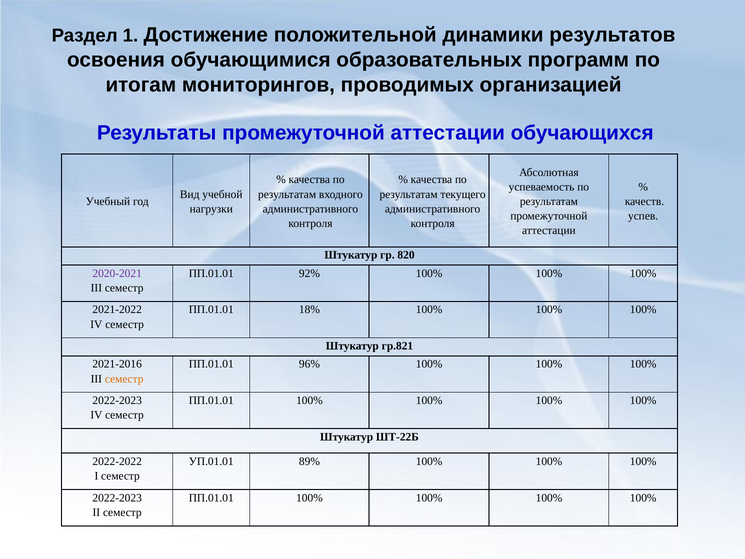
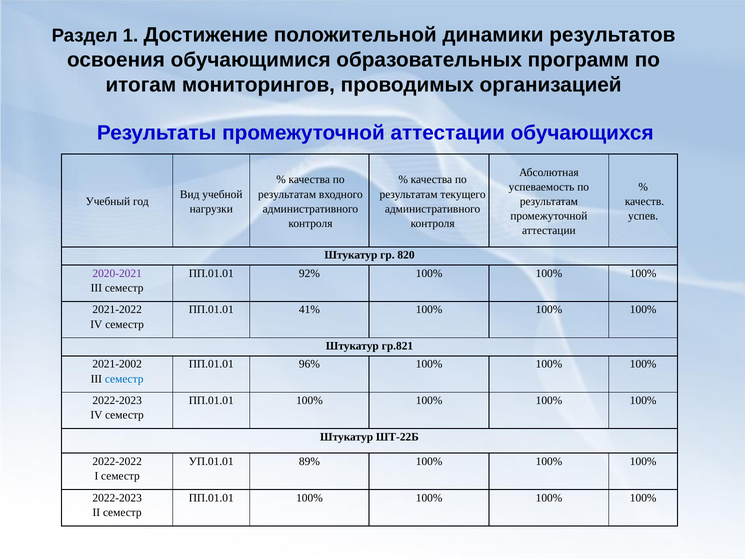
18%: 18% -> 41% (309, 310)
2021-2016: 2021-2016 -> 2021-2002 (117, 364)
семестр colour: orange -> blue (124, 379)
